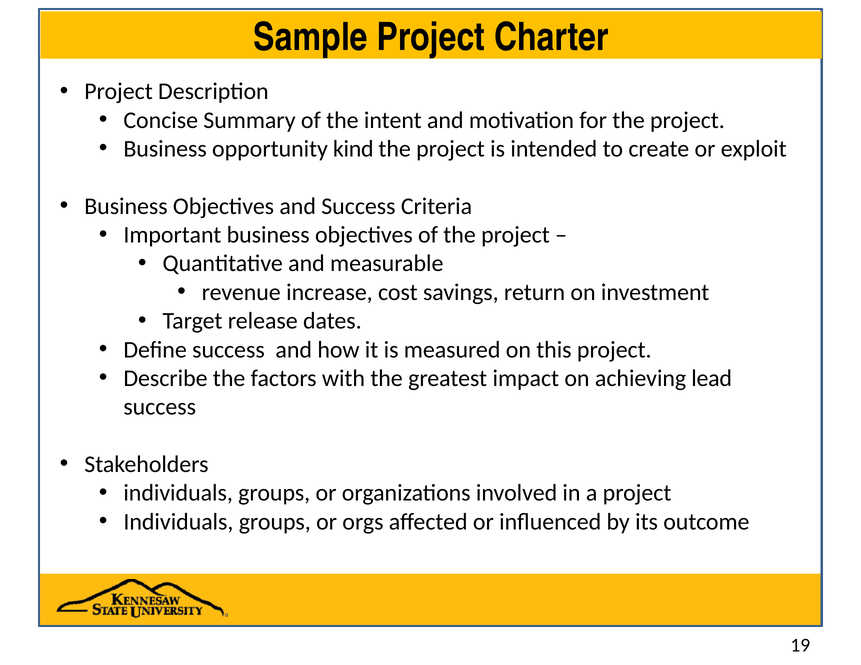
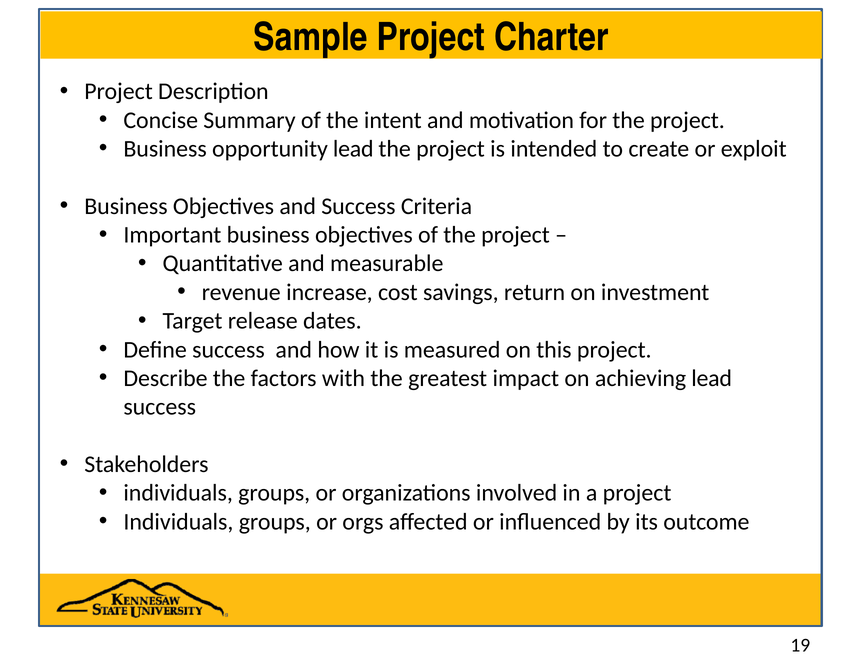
opportunity kind: kind -> lead (353, 149)
